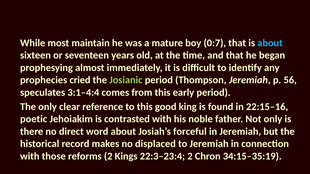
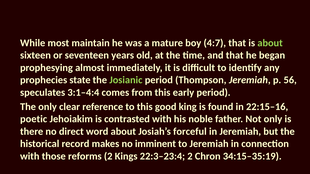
0:7: 0:7 -> 4:7 (215, 43)
about colour: light blue -> light green (270, 43)
cried: cried -> state (80, 80)
displaced: displaced -> imminent (155, 144)
